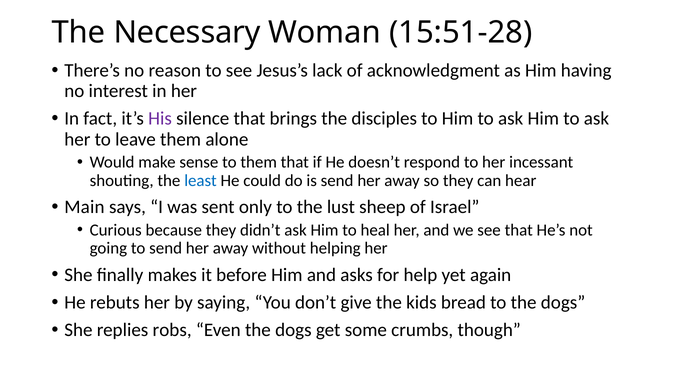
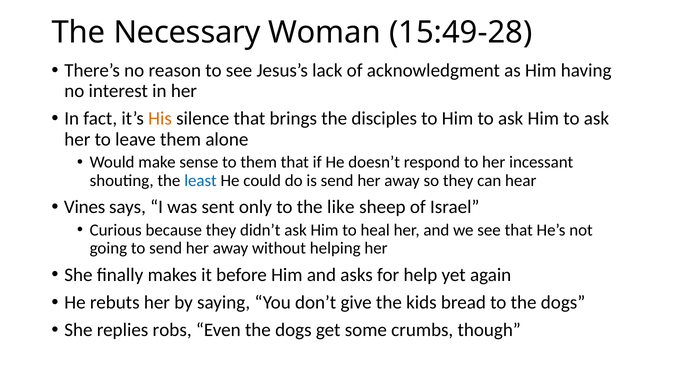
15:51-28: 15:51-28 -> 15:49-28 (461, 33)
His colour: purple -> orange (160, 119)
Main: Main -> Vines (85, 207)
lust: lust -> like (341, 207)
